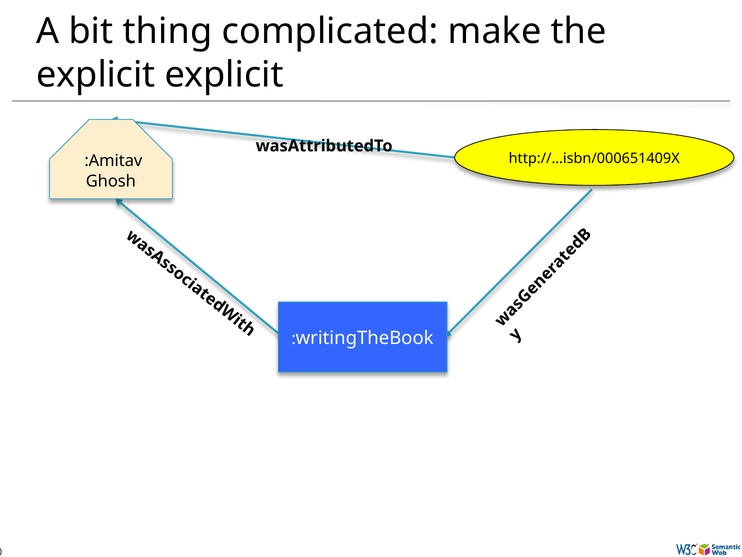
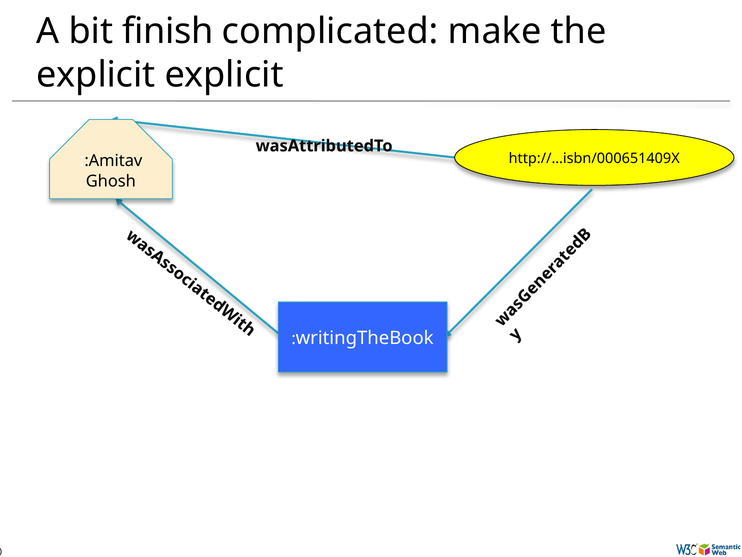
thing: thing -> finish (168, 31)
